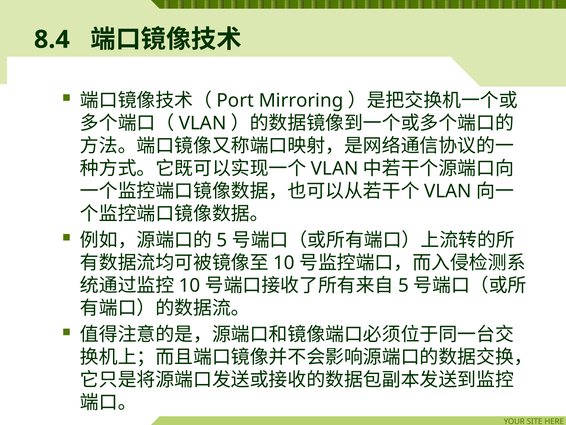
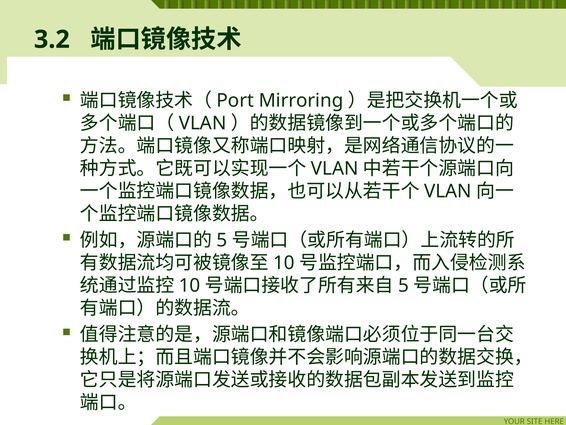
8.4: 8.4 -> 3.2 (52, 39)
